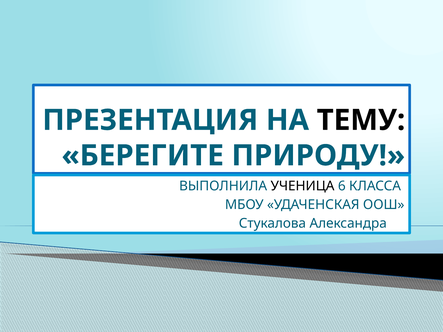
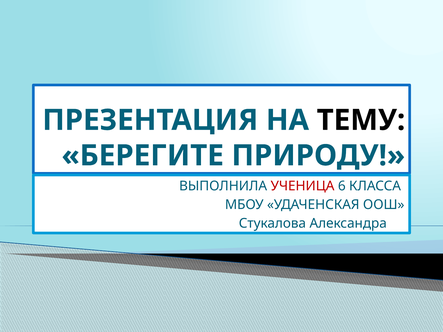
УЧЕНИЦА colour: black -> red (303, 186)
